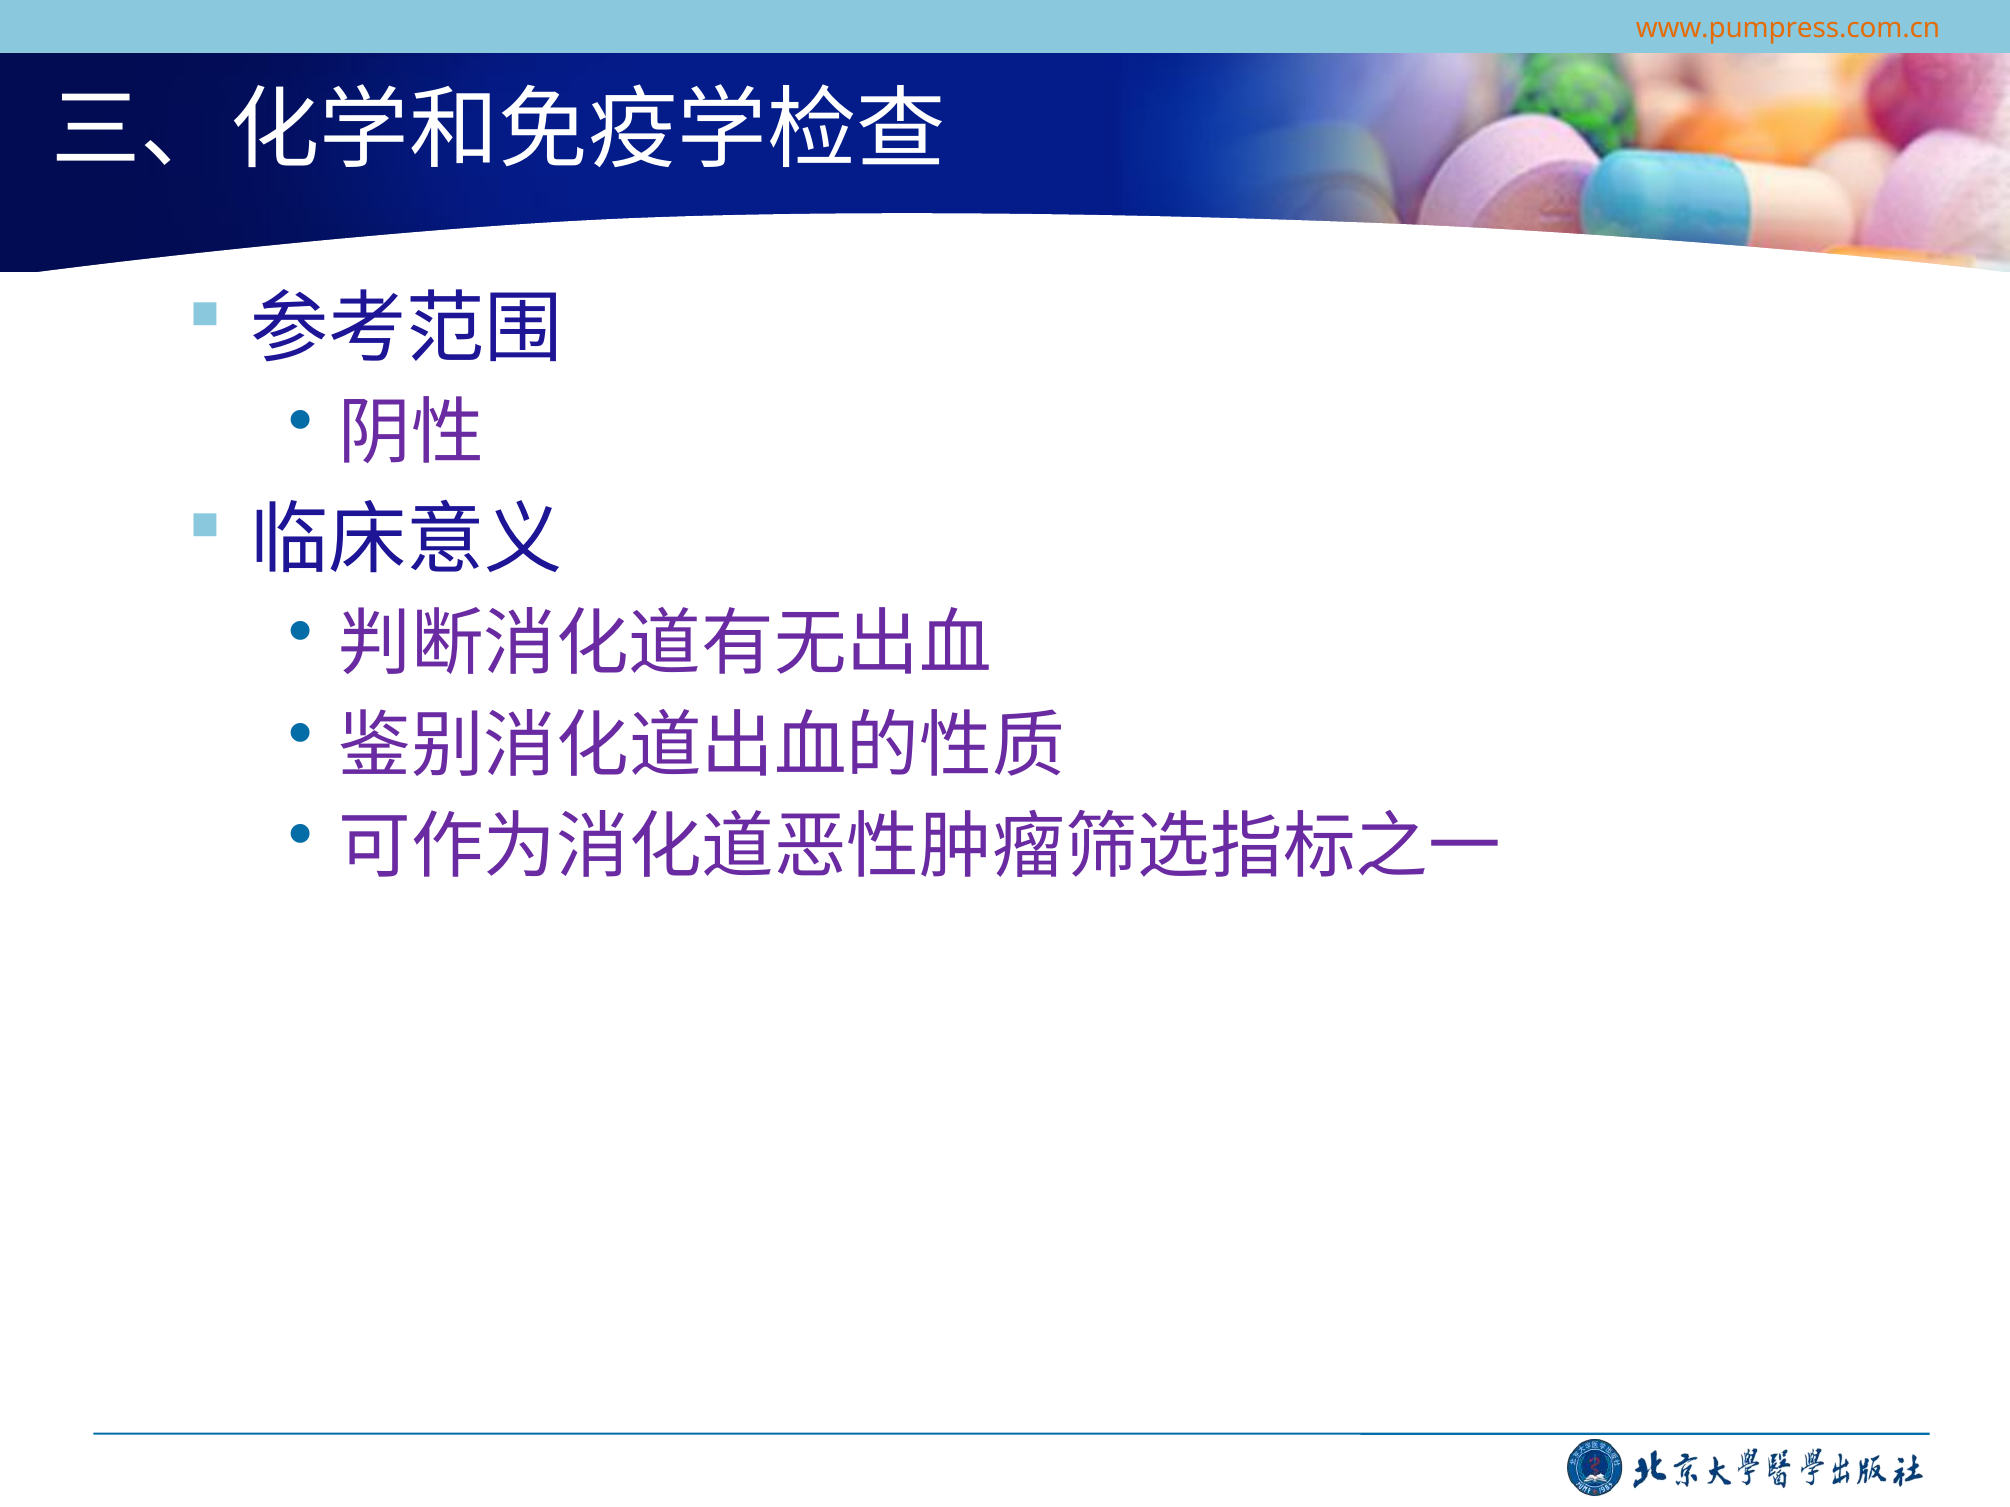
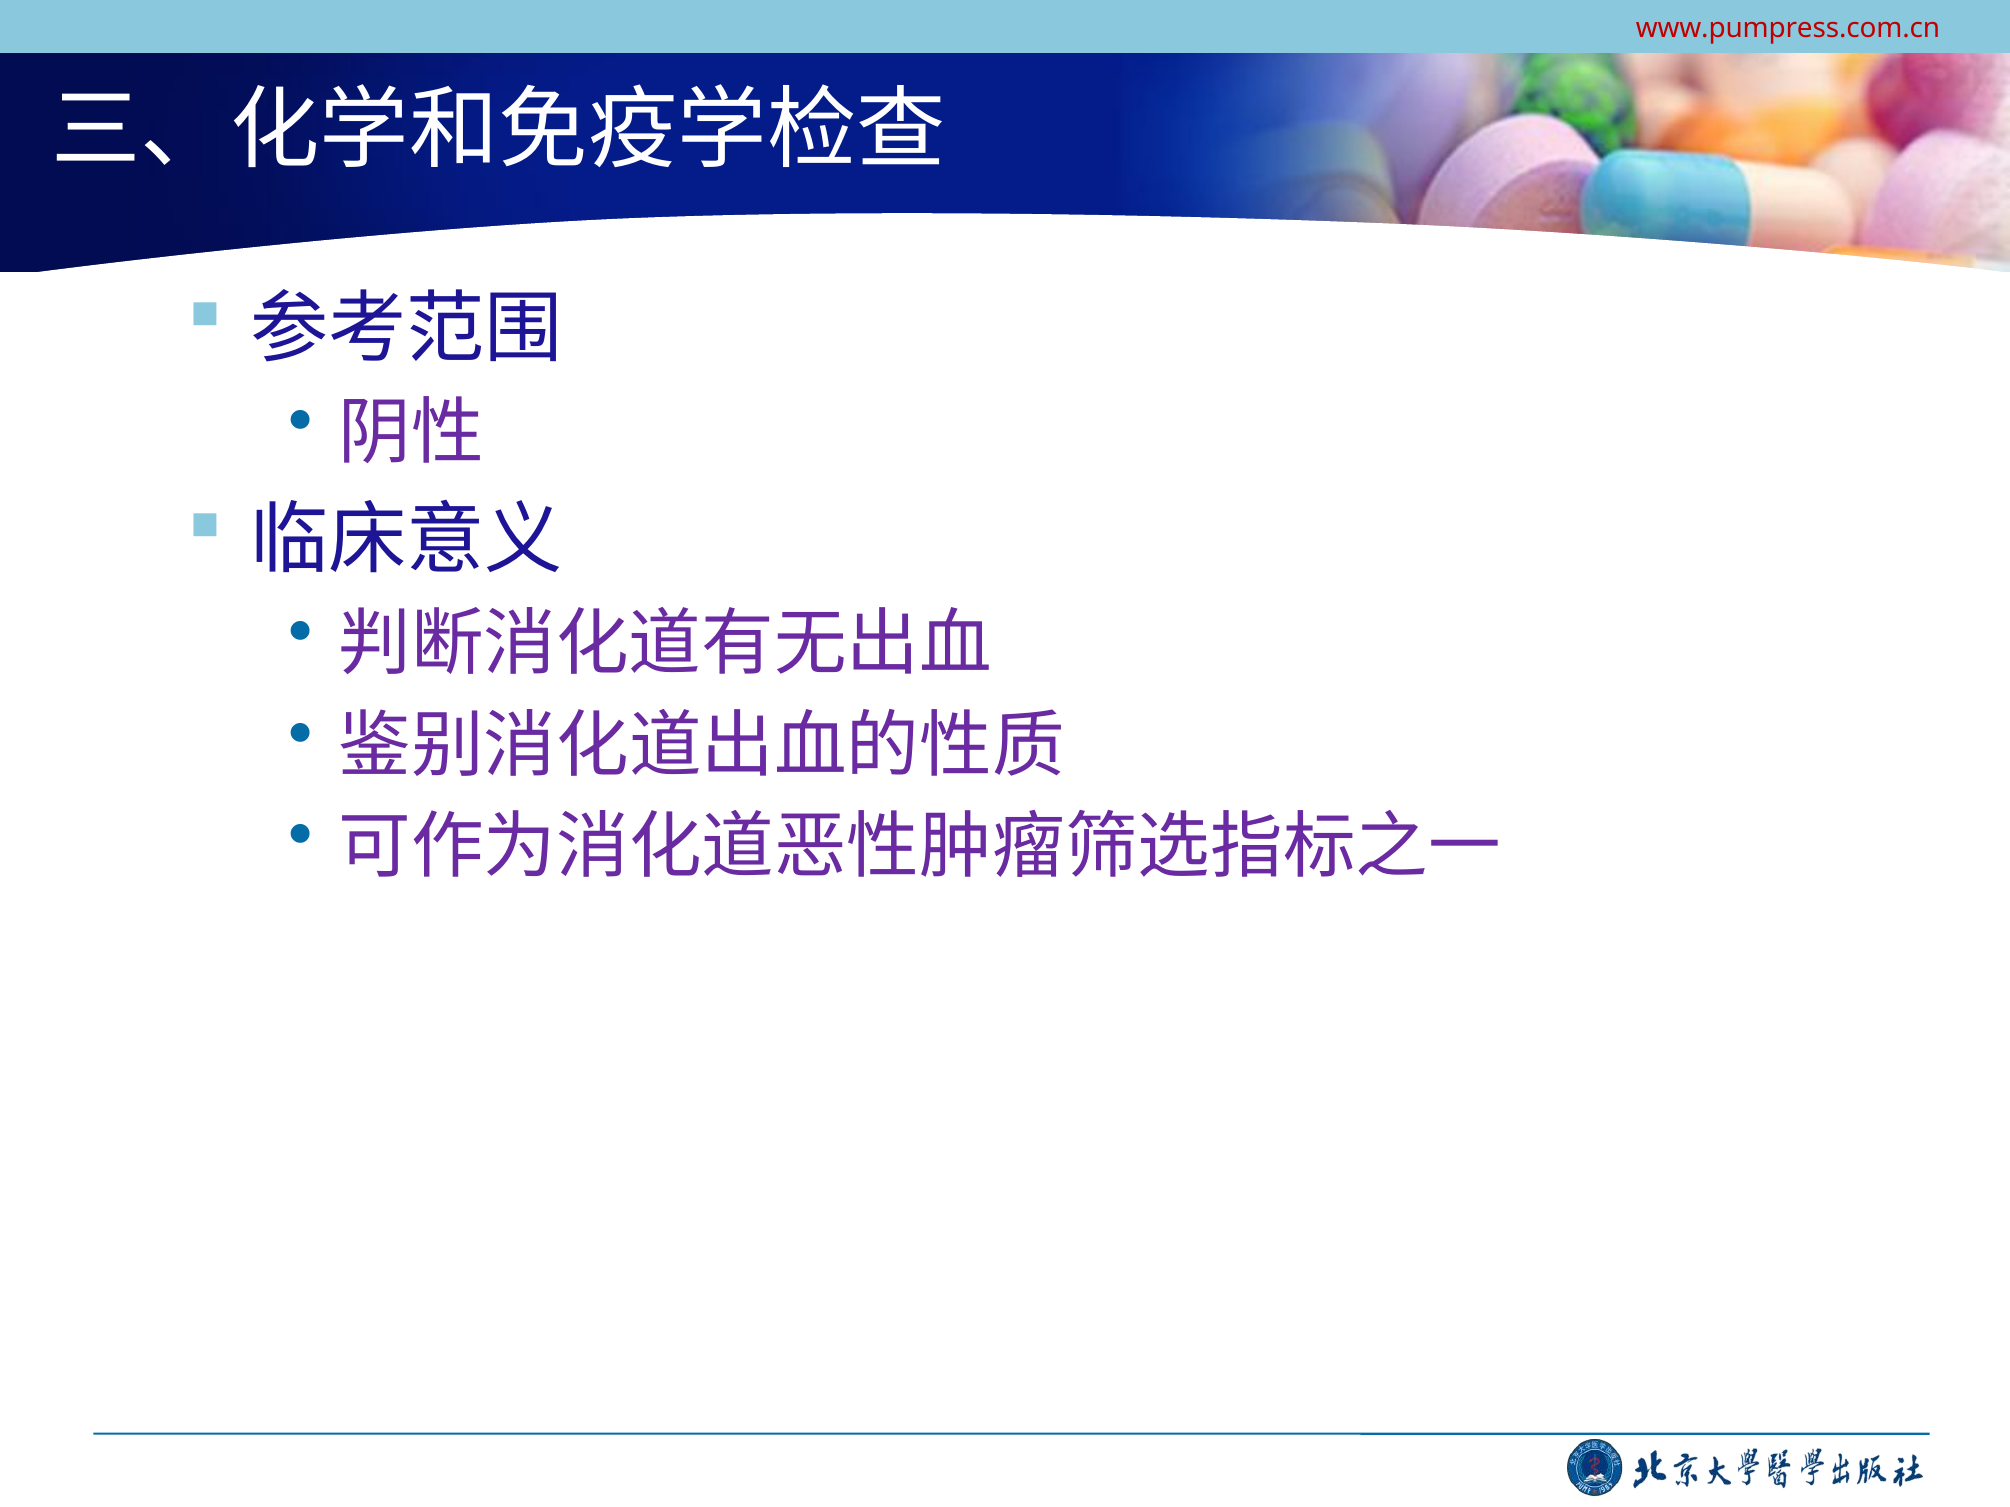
www.pumpress.com.cn colour: orange -> red (1788, 29)
